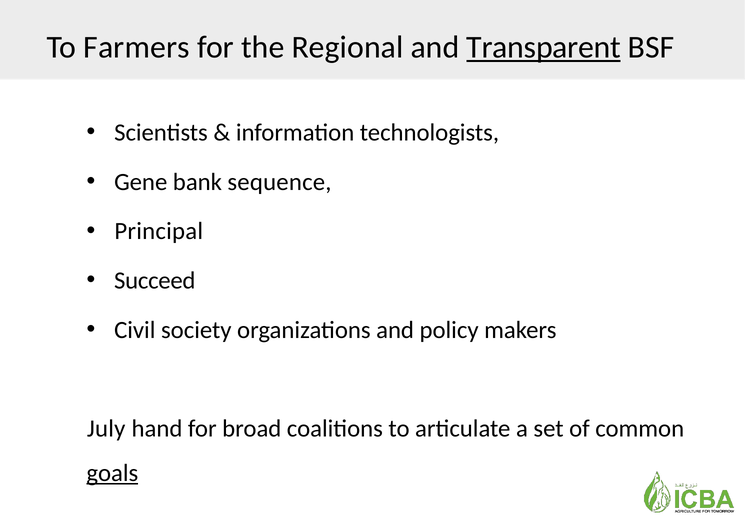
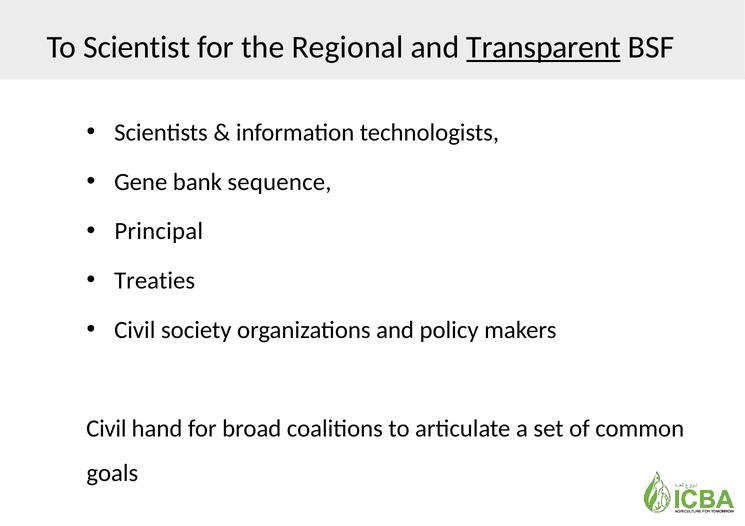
Farmers: Farmers -> Scientist (137, 47)
Succeed: Succeed -> Treaties (155, 281)
July: July -> Civil (106, 429)
goals underline: present -> none (112, 474)
